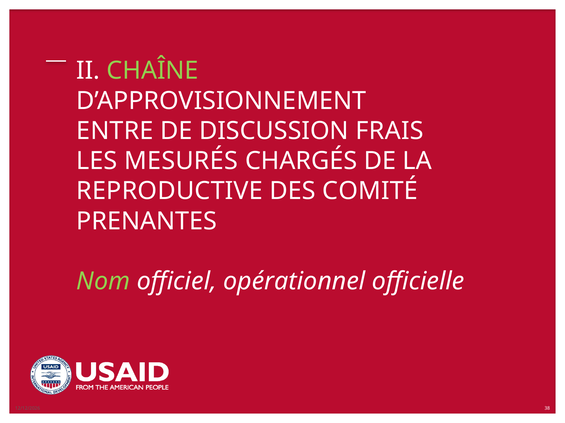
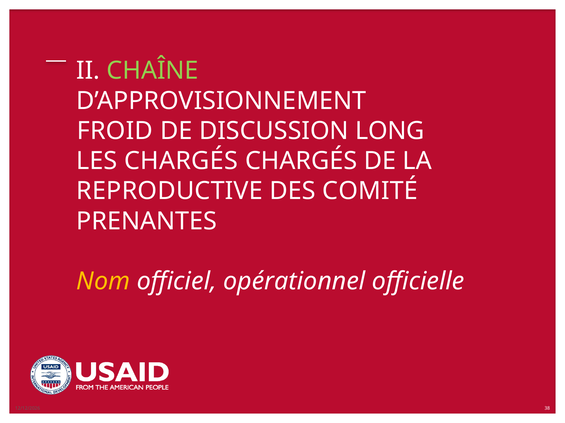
ENTRE: ENTRE -> FROID (115, 131)
FRAIS: FRAIS -> LONG (390, 131)
LES MESURÉS: MESURÉS -> CHARGÉS (181, 161)
Nom colour: light green -> yellow (103, 282)
